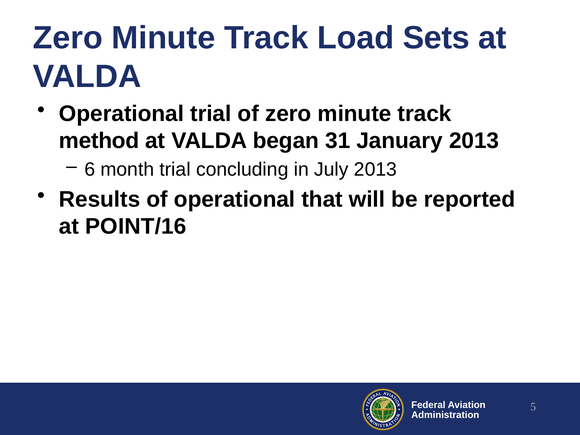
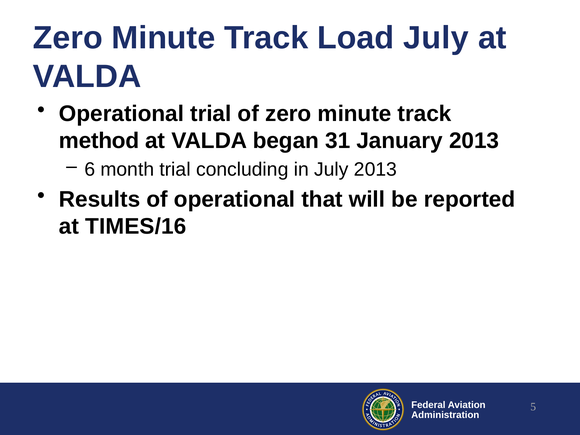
Load Sets: Sets -> July (436, 38)
POINT/16: POINT/16 -> TIMES/16 (136, 226)
